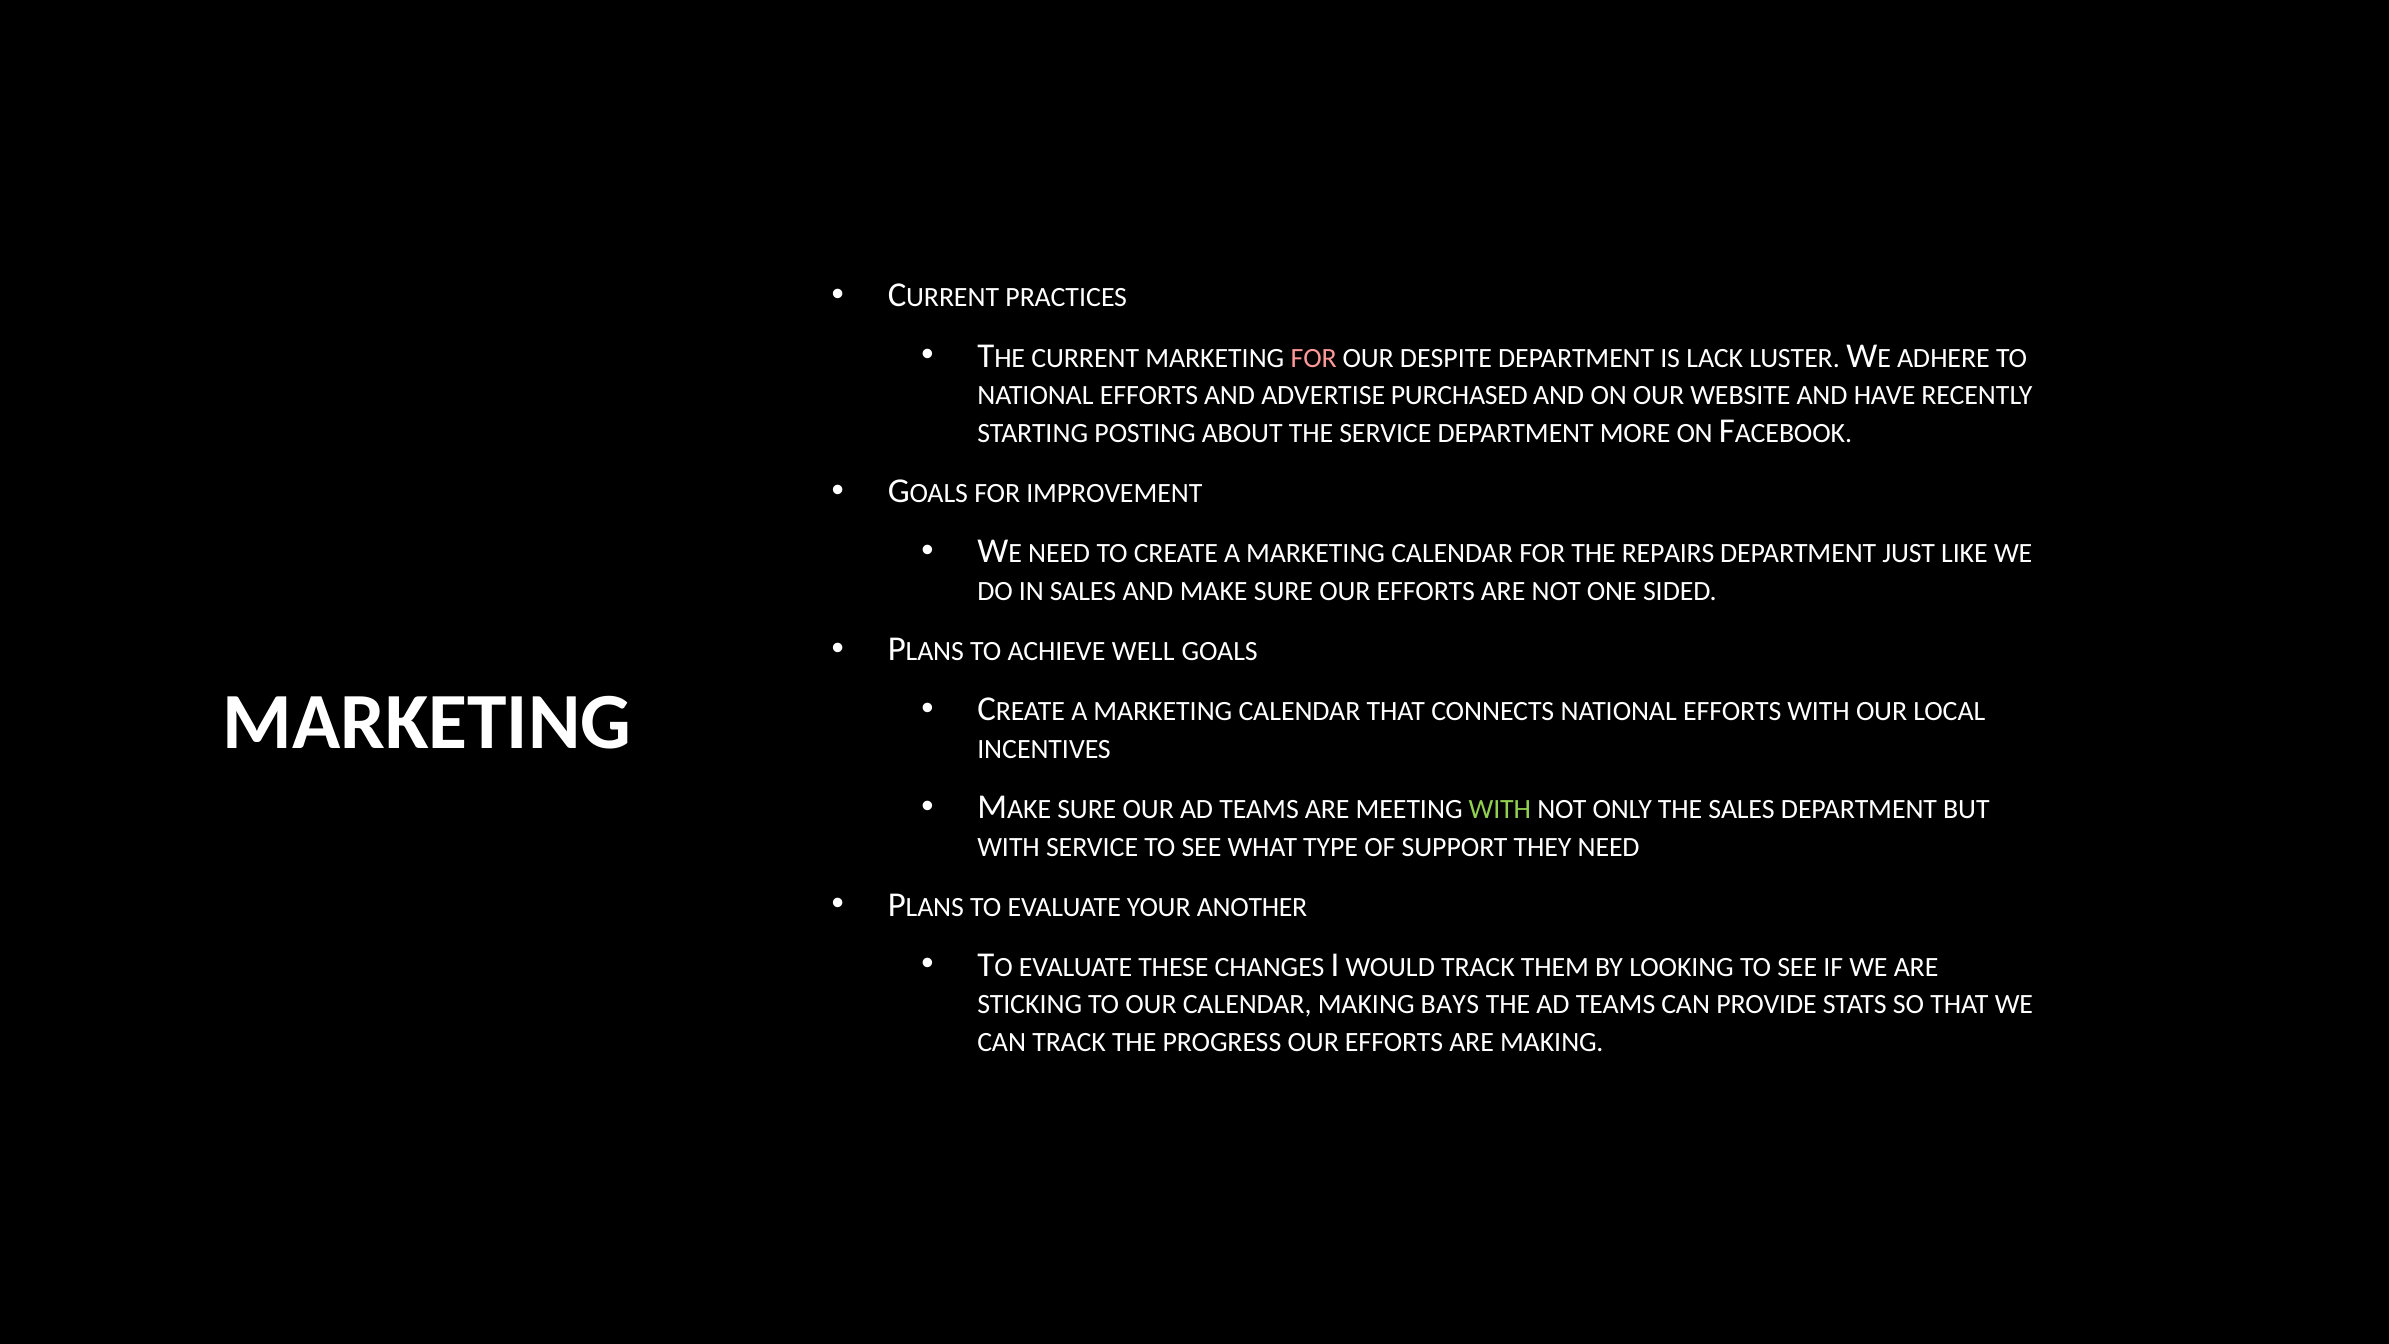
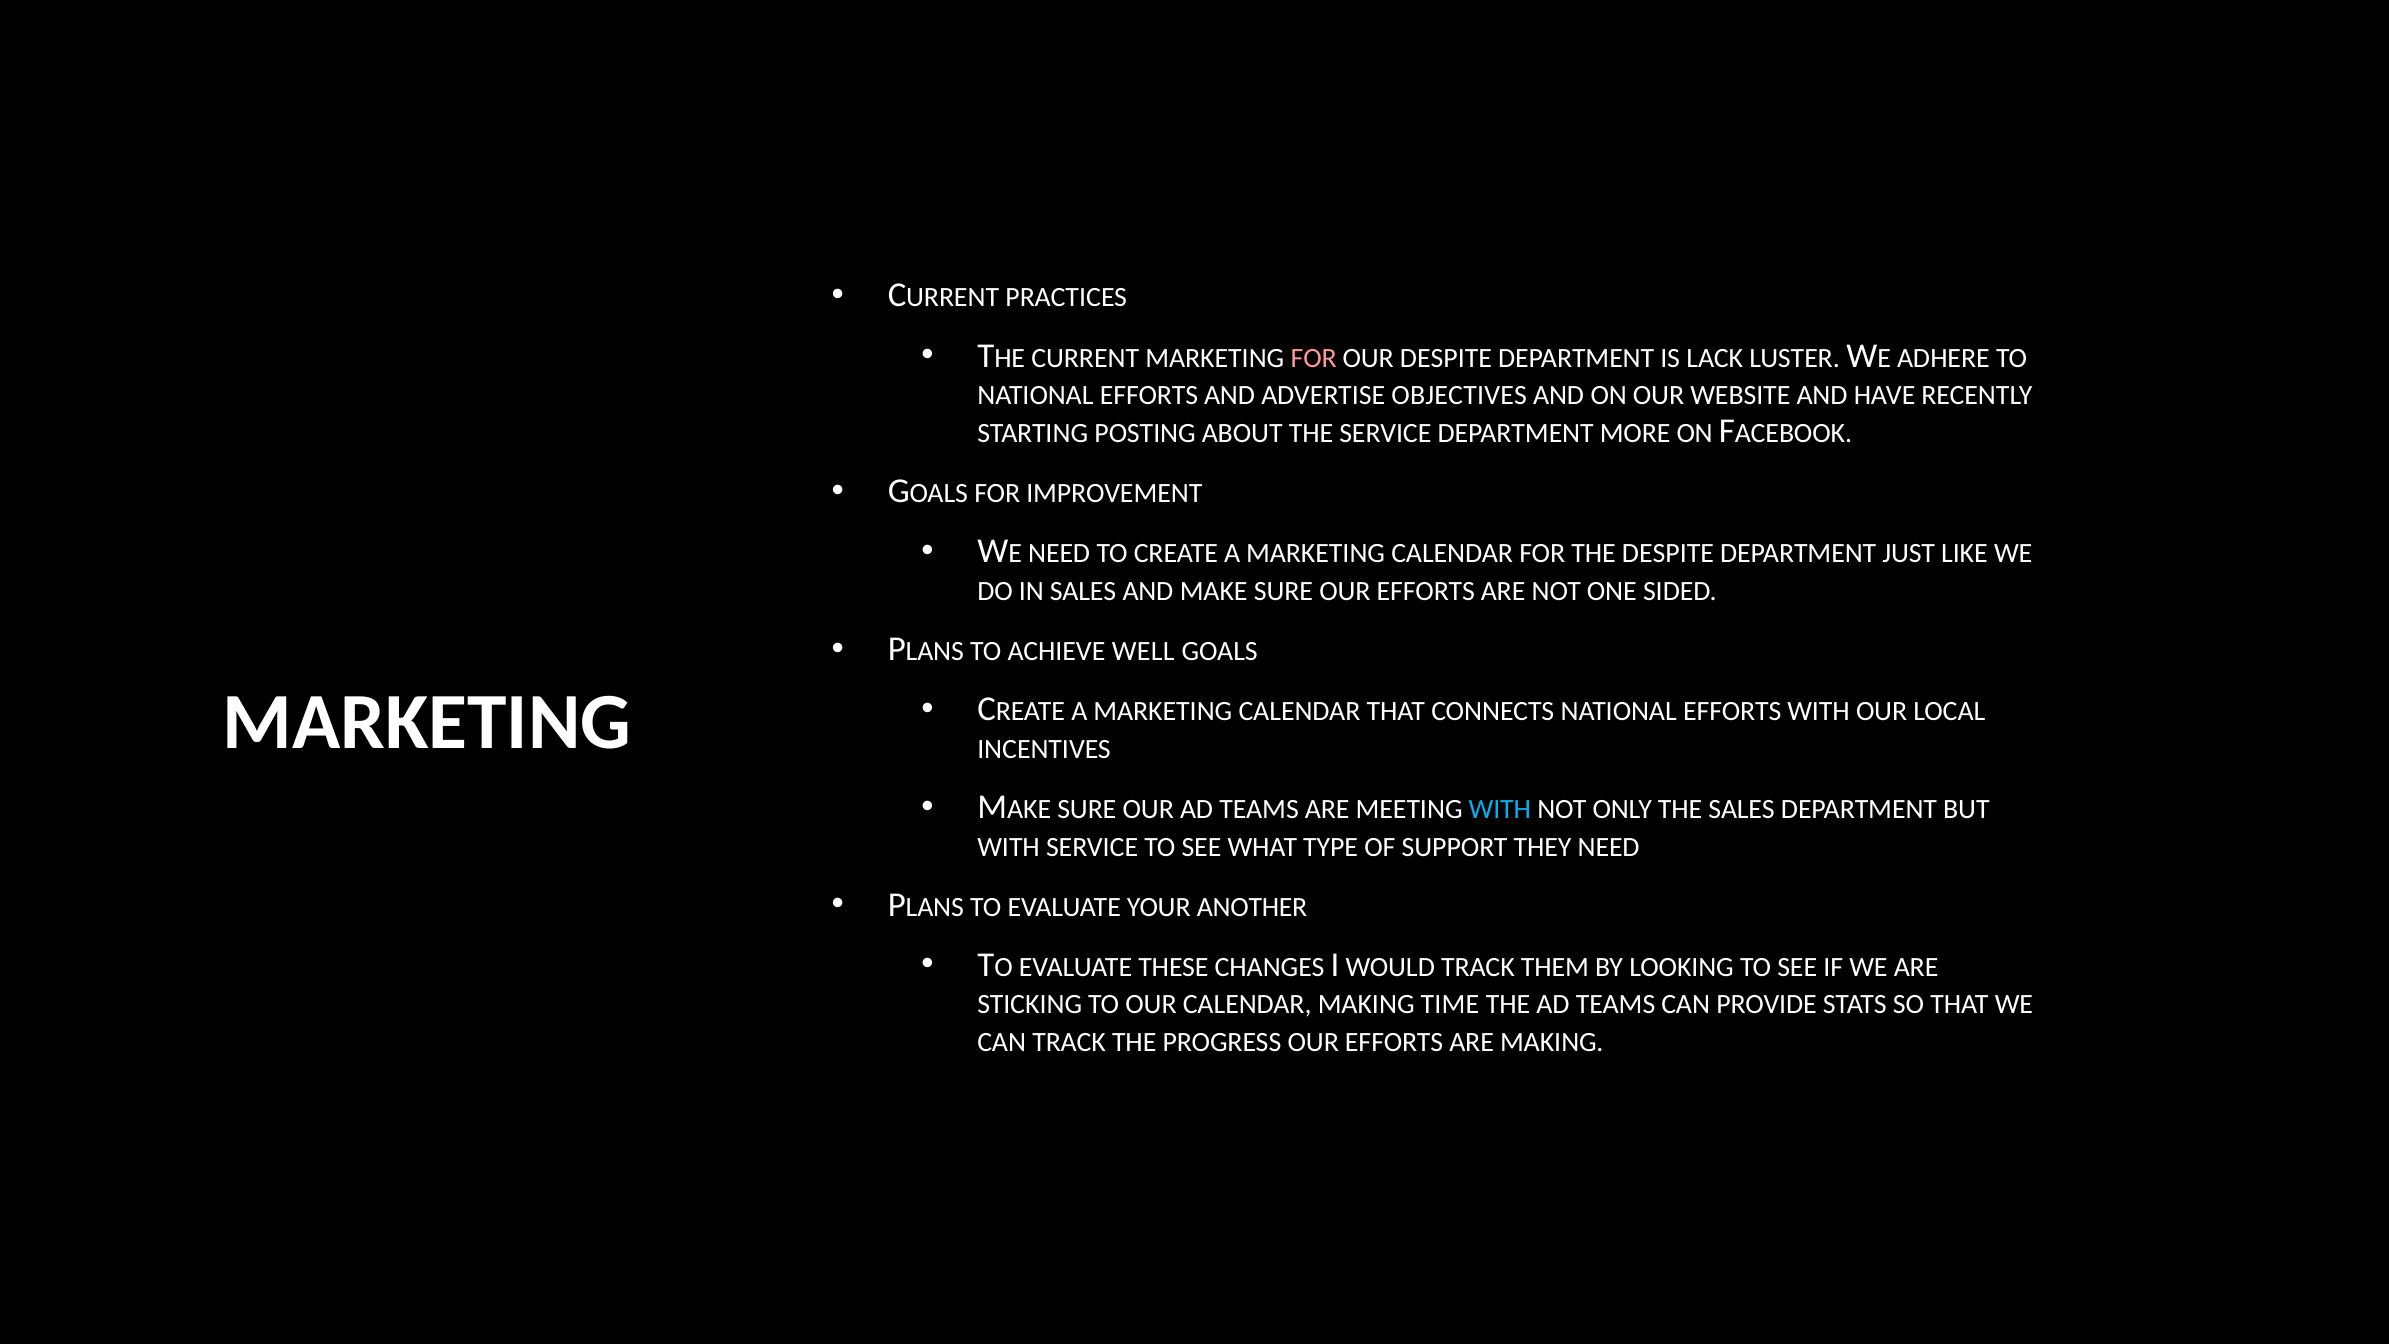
PURCHASED: PURCHASED -> OBJECTIVES (1459, 396)
THE REPAIRS: REPAIRS -> DESPITE (1668, 553)
WITH colour: light green -> light blue (1500, 809)
BAYS: BAYS -> TIME (1450, 1005)
